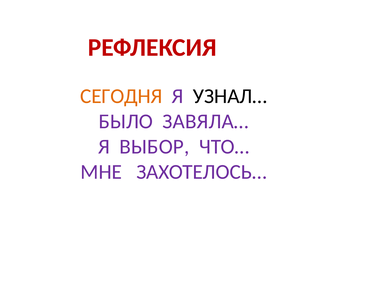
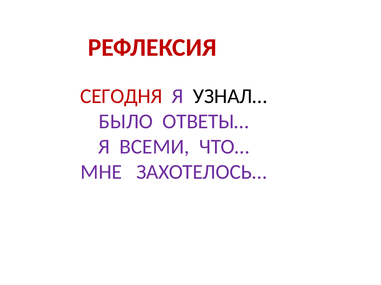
СЕГОДНЯ colour: orange -> red (121, 96)
ЗАВЯЛА…: ЗАВЯЛА… -> ОТВЕТЫ… (206, 122)
ВЫБОР: ВЫБОР -> ВСЕМИ (154, 147)
